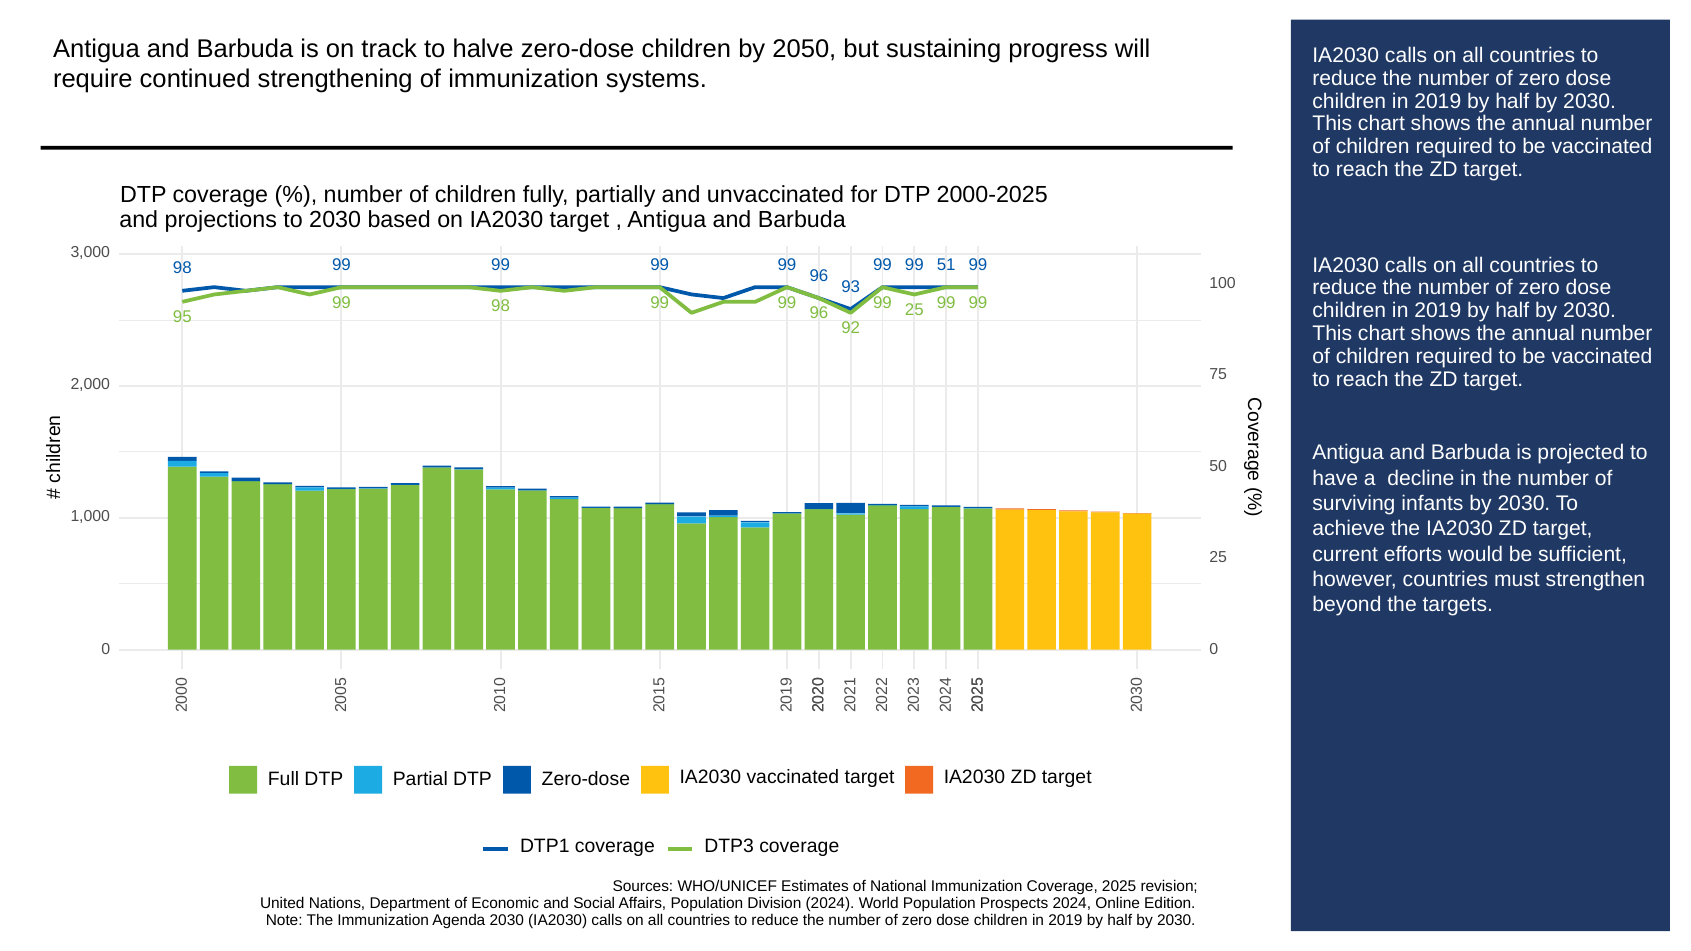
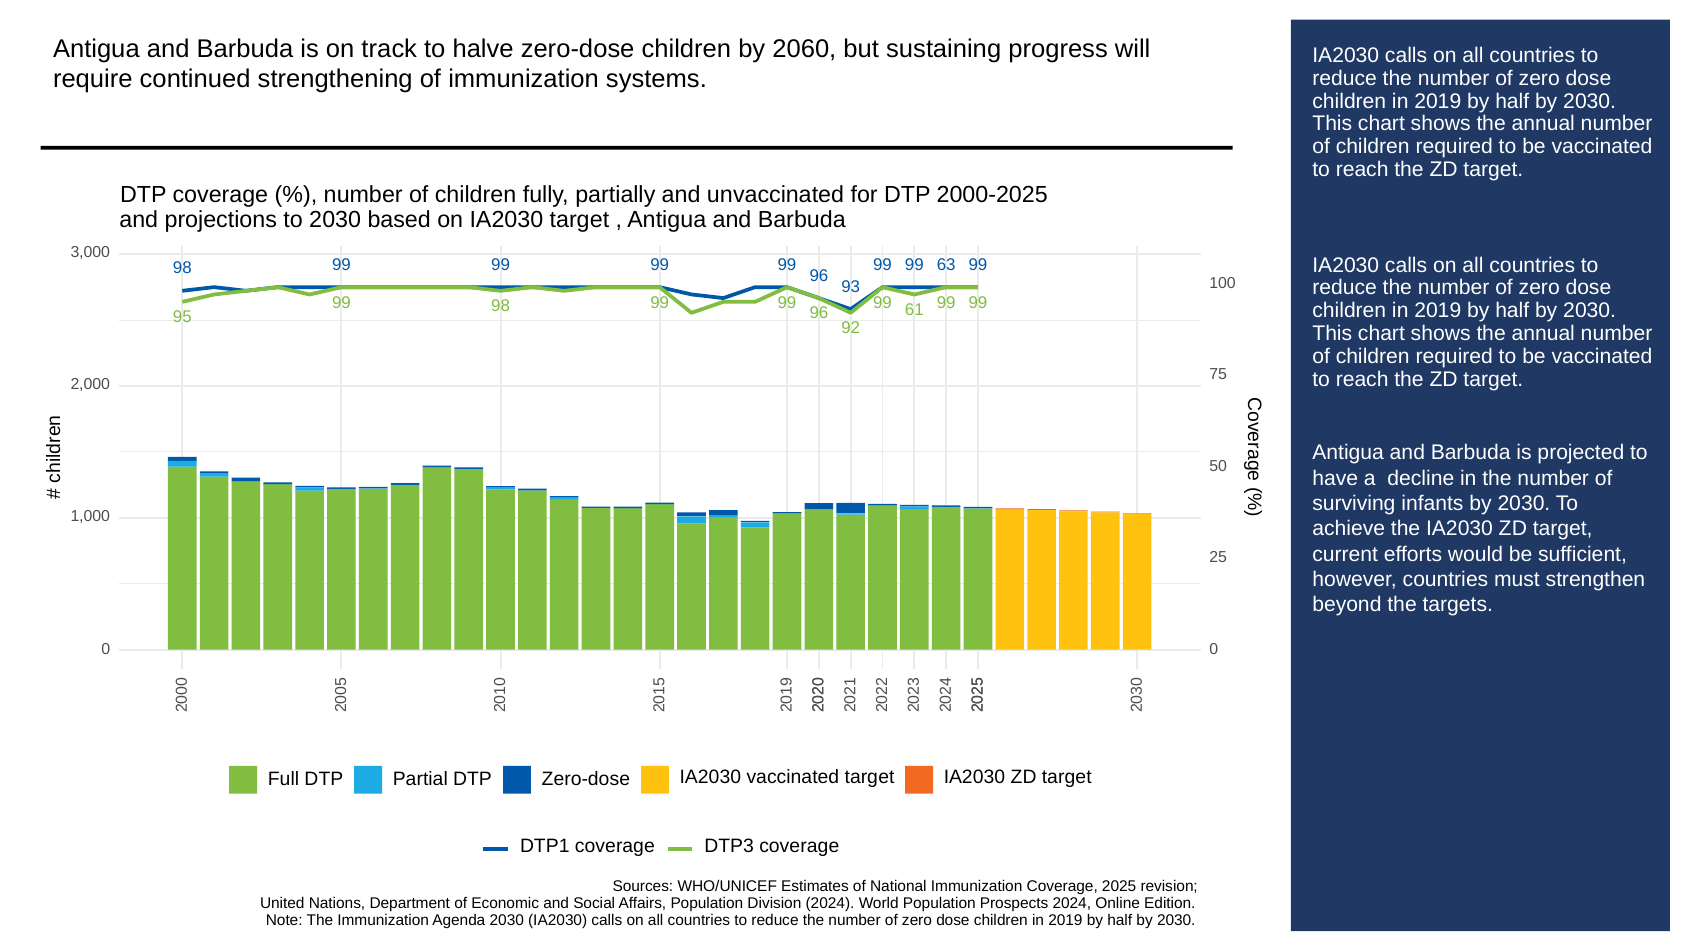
2050: 2050 -> 2060 (804, 49)
51: 51 -> 63 (946, 265)
99 25: 25 -> 61 (914, 310)
